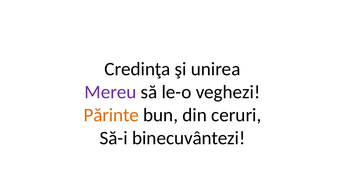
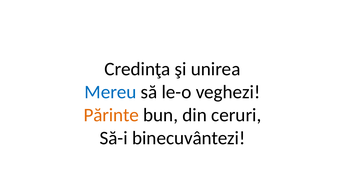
Mereu colour: purple -> blue (110, 92)
